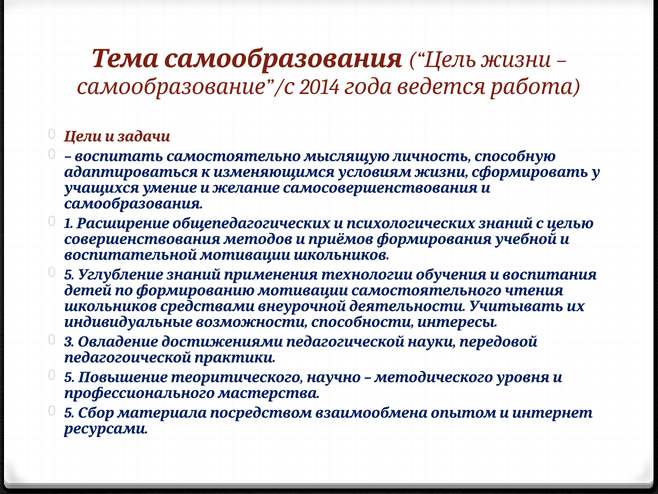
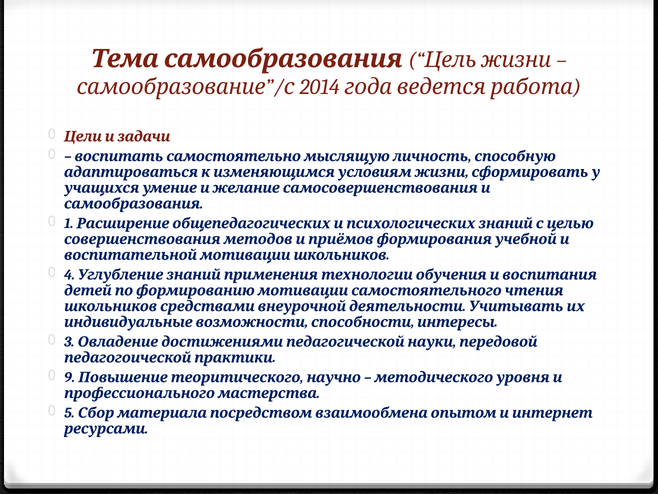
5: 5 -> 4 (69, 274)
5: 5 -> 9 (70, 377)
